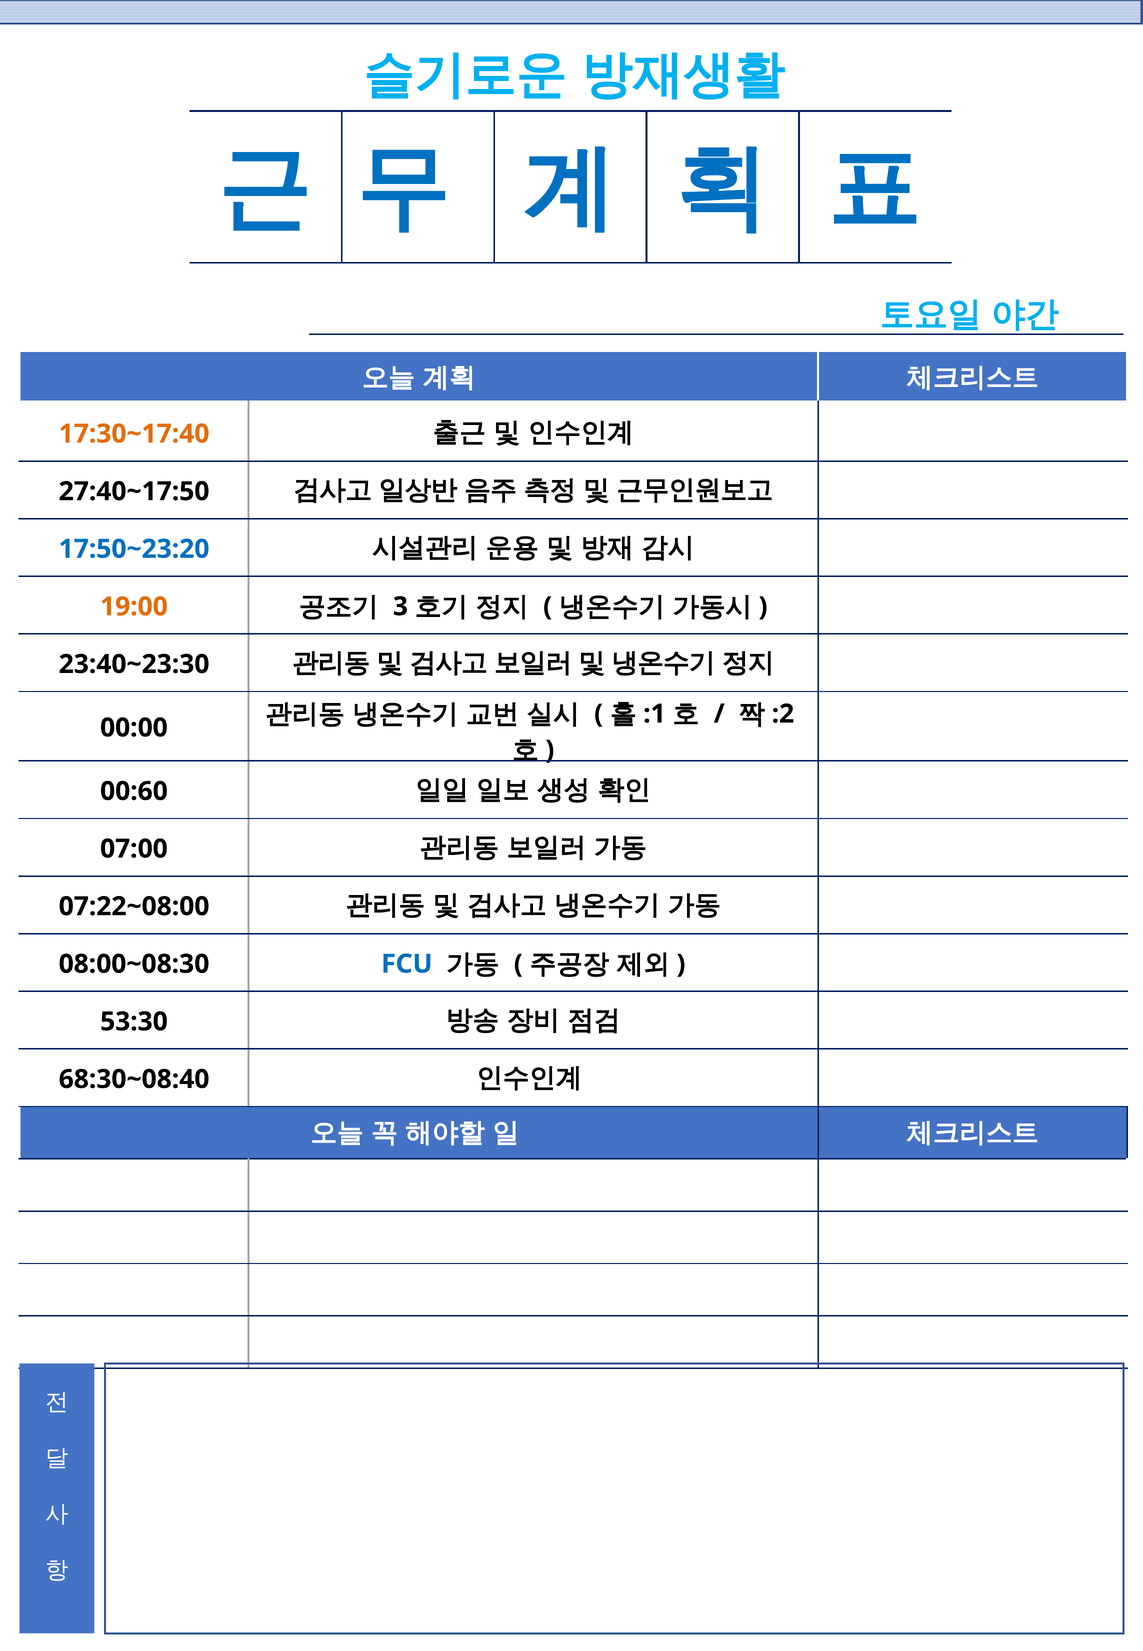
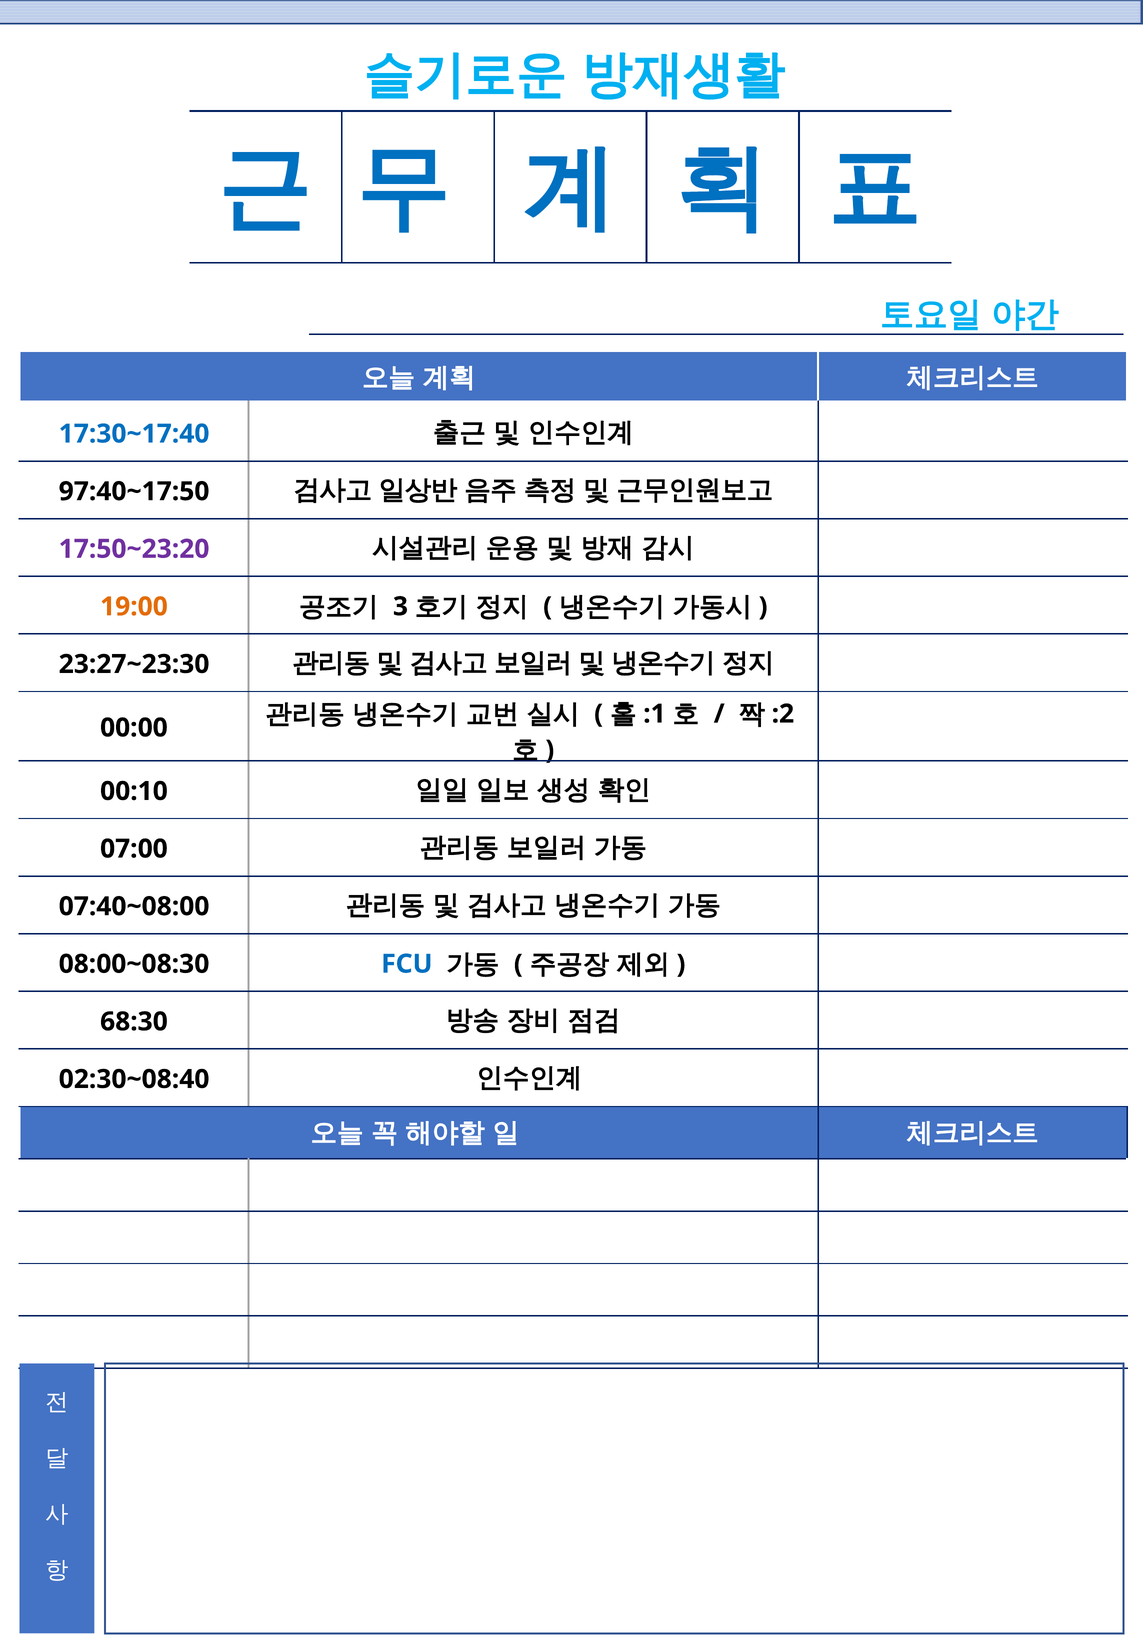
17:30~17:40 colour: orange -> blue (134, 434)
27:40~17:50: 27:40~17:50 -> 97:40~17:50 (134, 491)
17:50~23:20 colour: blue -> purple (134, 549)
23:40~23:30: 23:40~23:30 -> 23:27~23:30 (134, 664)
00:60: 00:60 -> 00:10 (134, 791)
07:22~08:00: 07:22~08:00 -> 07:40~08:00 (134, 906)
53:30: 53:30 -> 68:30 (134, 1022)
68:30~08:40: 68:30~08:40 -> 02:30~08:40 (134, 1079)
